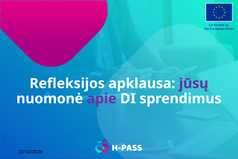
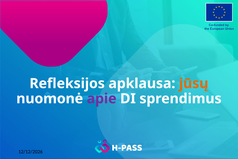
jūsų colour: purple -> orange (194, 83)
